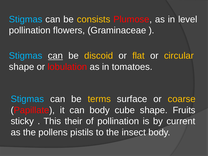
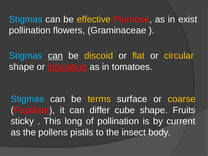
consists: consists -> effective (94, 19)
level: level -> exist (188, 19)
lobulation underline: none -> present (67, 67)
can body: body -> differ (100, 110)
their: their -> long (74, 121)
